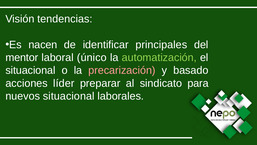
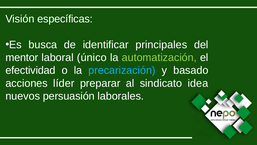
tendencias: tendencias -> específicas (65, 19)
nacen: nacen -> busca (43, 45)
situacional: situacional -> efectividad (30, 70)
precarización colour: pink -> light blue (122, 70)
para: para -> idea (198, 83)
nuevos situacional: situacional -> persuasión (69, 96)
